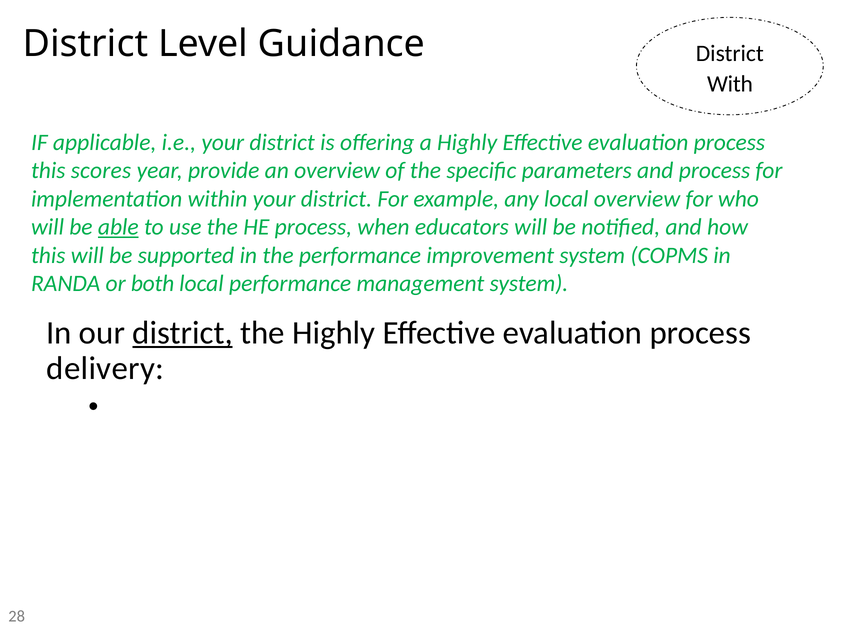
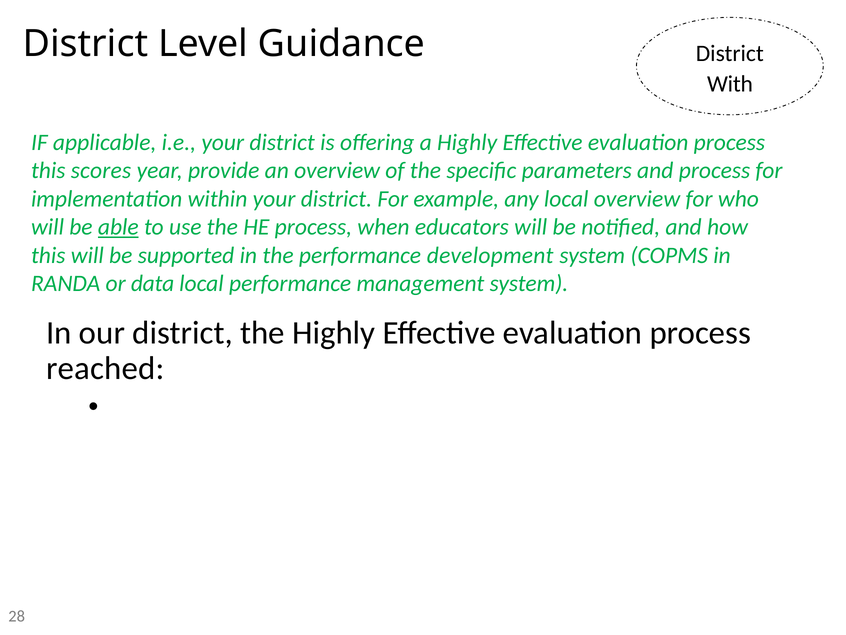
improvement: improvement -> development (490, 255)
both: both -> data (153, 283)
district underline: present -> none (183, 333)
delivery: delivery -> reached (105, 368)
